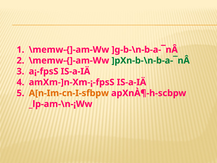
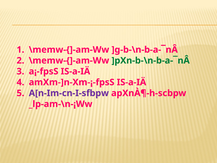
A[n-Im-cn-I-sfbpw colour: orange -> purple (69, 93)
